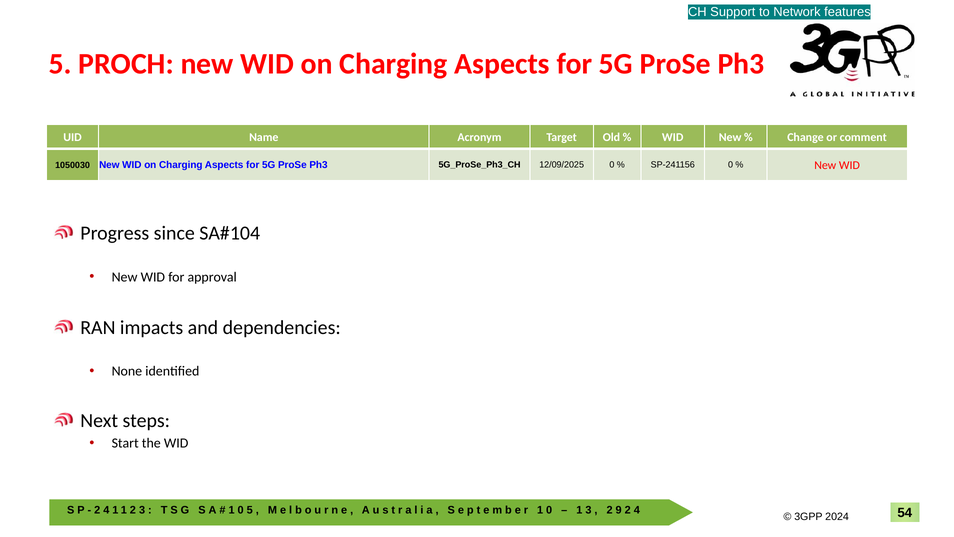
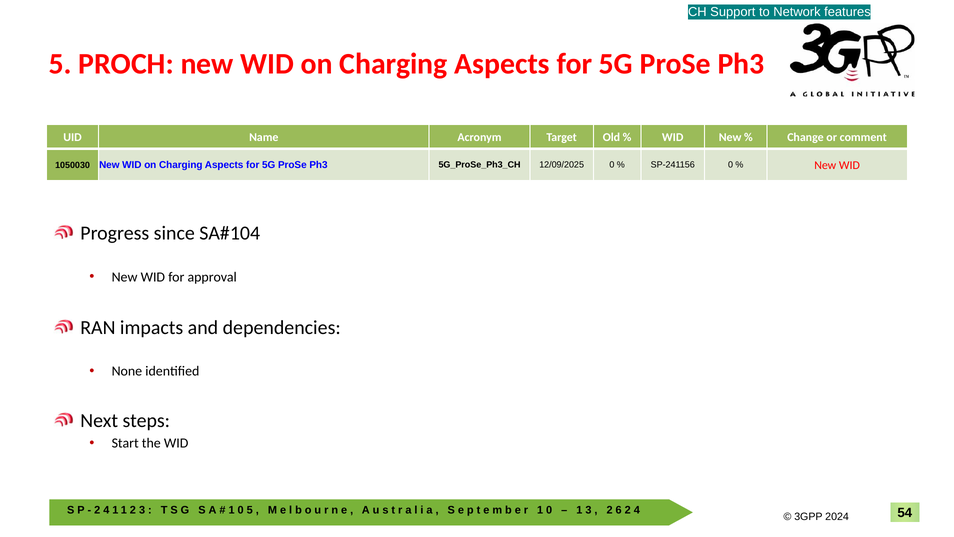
9: 9 -> 6 (619, 510)
